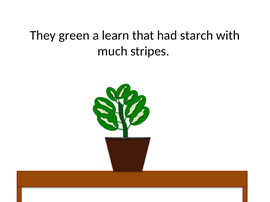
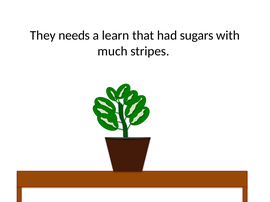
green: green -> needs (74, 35)
starch: starch -> sugars (197, 35)
